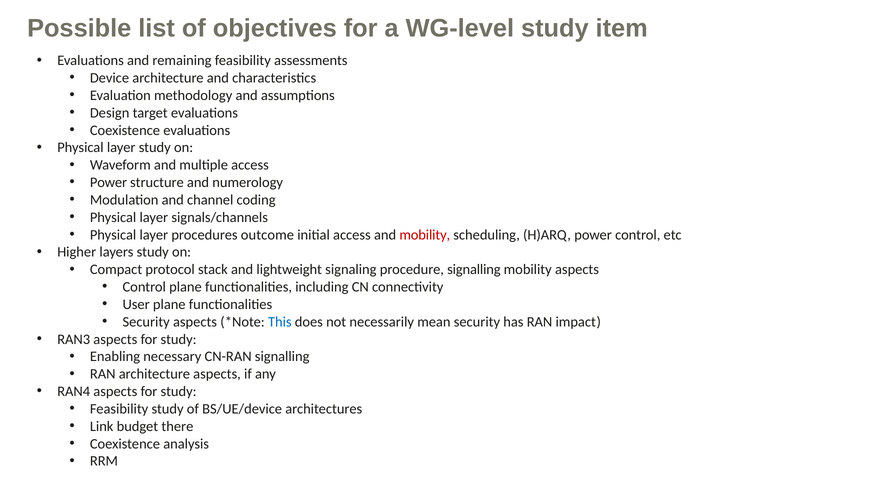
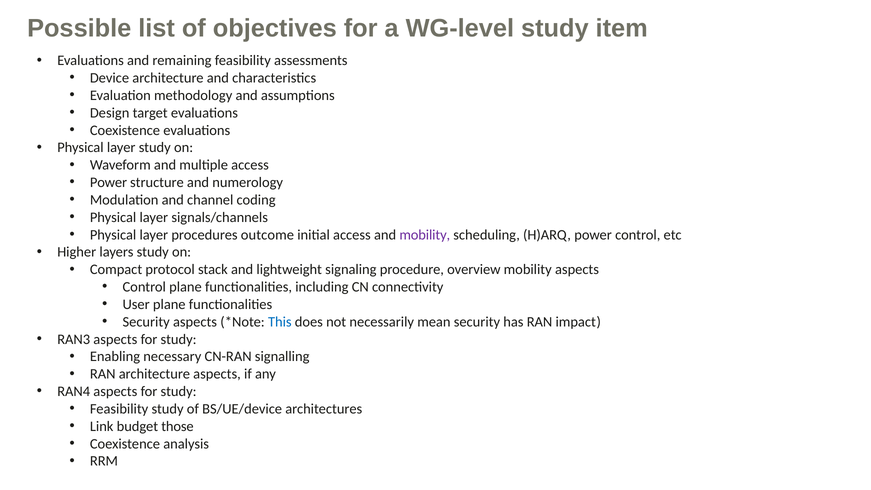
mobility colour: red -> purple (425, 235)
procedure signalling: signalling -> overview (474, 269)
there: there -> those (177, 426)
